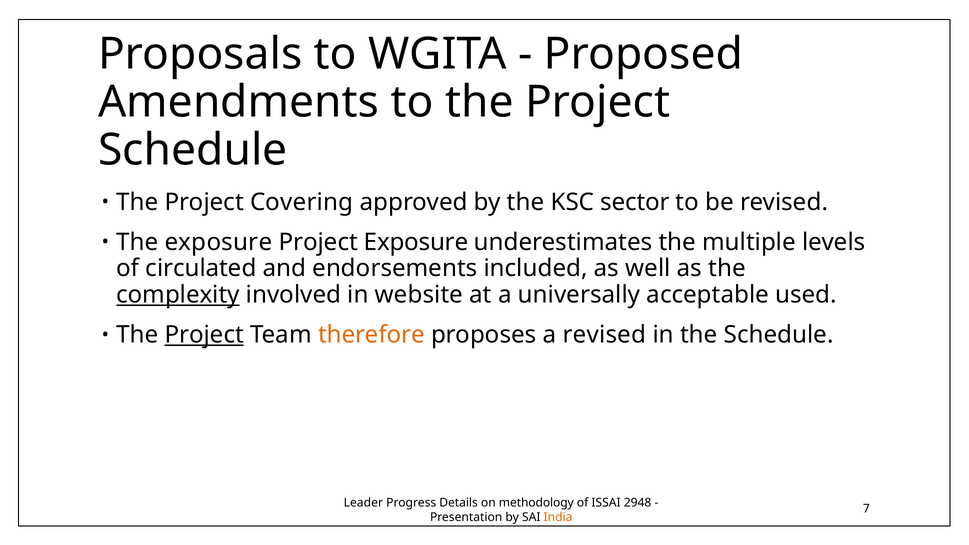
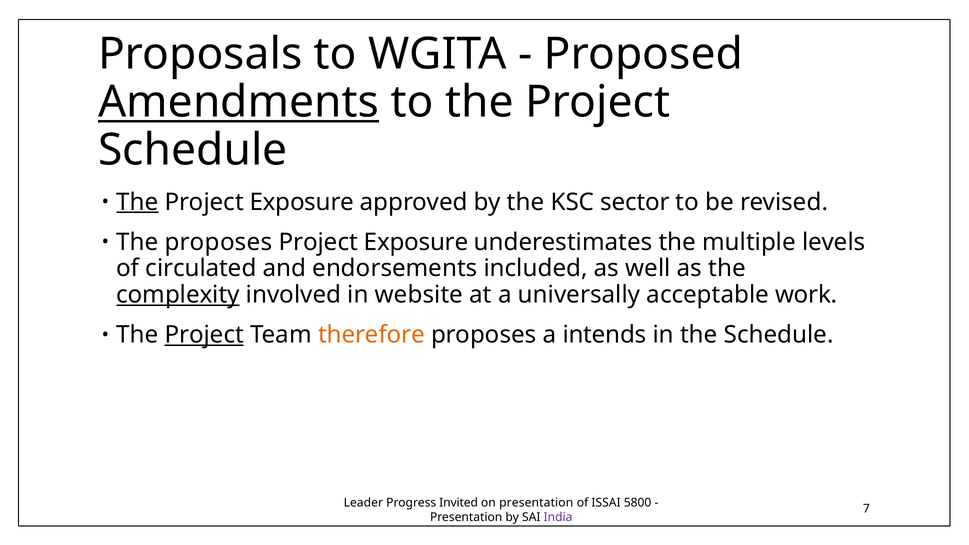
Amendments underline: none -> present (239, 102)
The underline: none -> present (137, 202)
Covering: Covering -> Exposure (302, 202)
The exposure: exposure -> proposes (218, 242)
used: used -> work (806, 295)
a revised: revised -> intends (605, 335)
Details: Details -> Invited (459, 503)
on methodology: methodology -> presentation (536, 503)
2948: 2948 -> 5800 (638, 503)
India colour: orange -> purple (558, 517)
